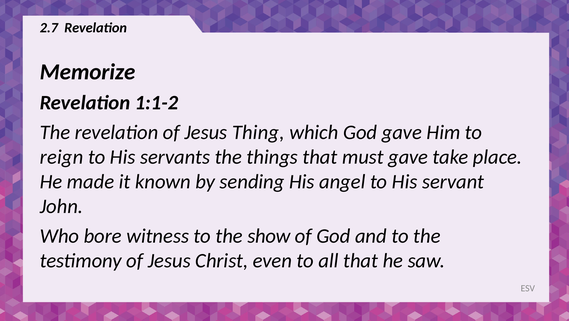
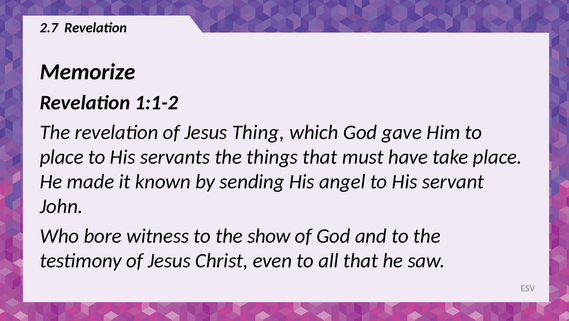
reign: reign -> place (62, 157)
must gave: gave -> have (408, 157)
